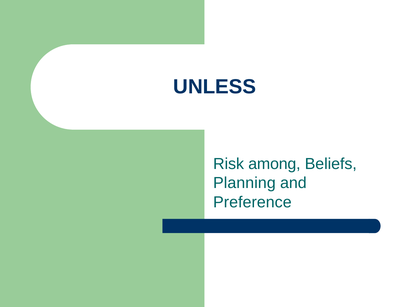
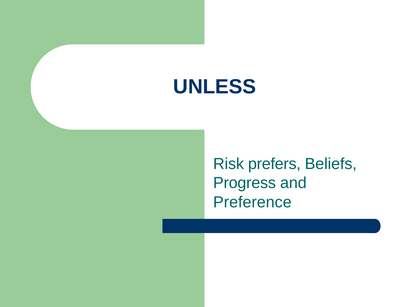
among: among -> prefers (274, 164)
Planning: Planning -> Progress (245, 183)
